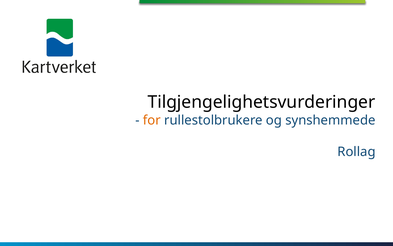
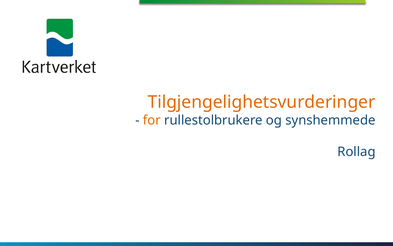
Tilgjengelighetsvurderinger colour: black -> orange (261, 102)
